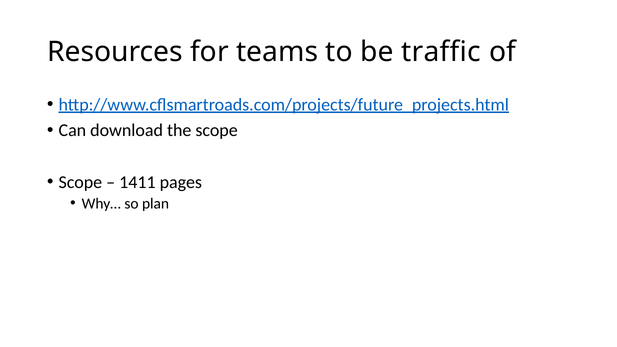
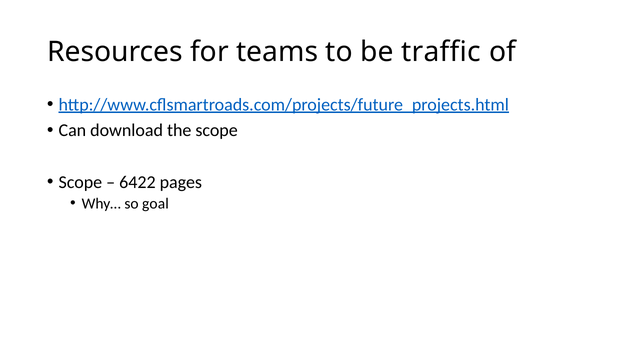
1411: 1411 -> 6422 (137, 182)
plan: plan -> goal (155, 204)
